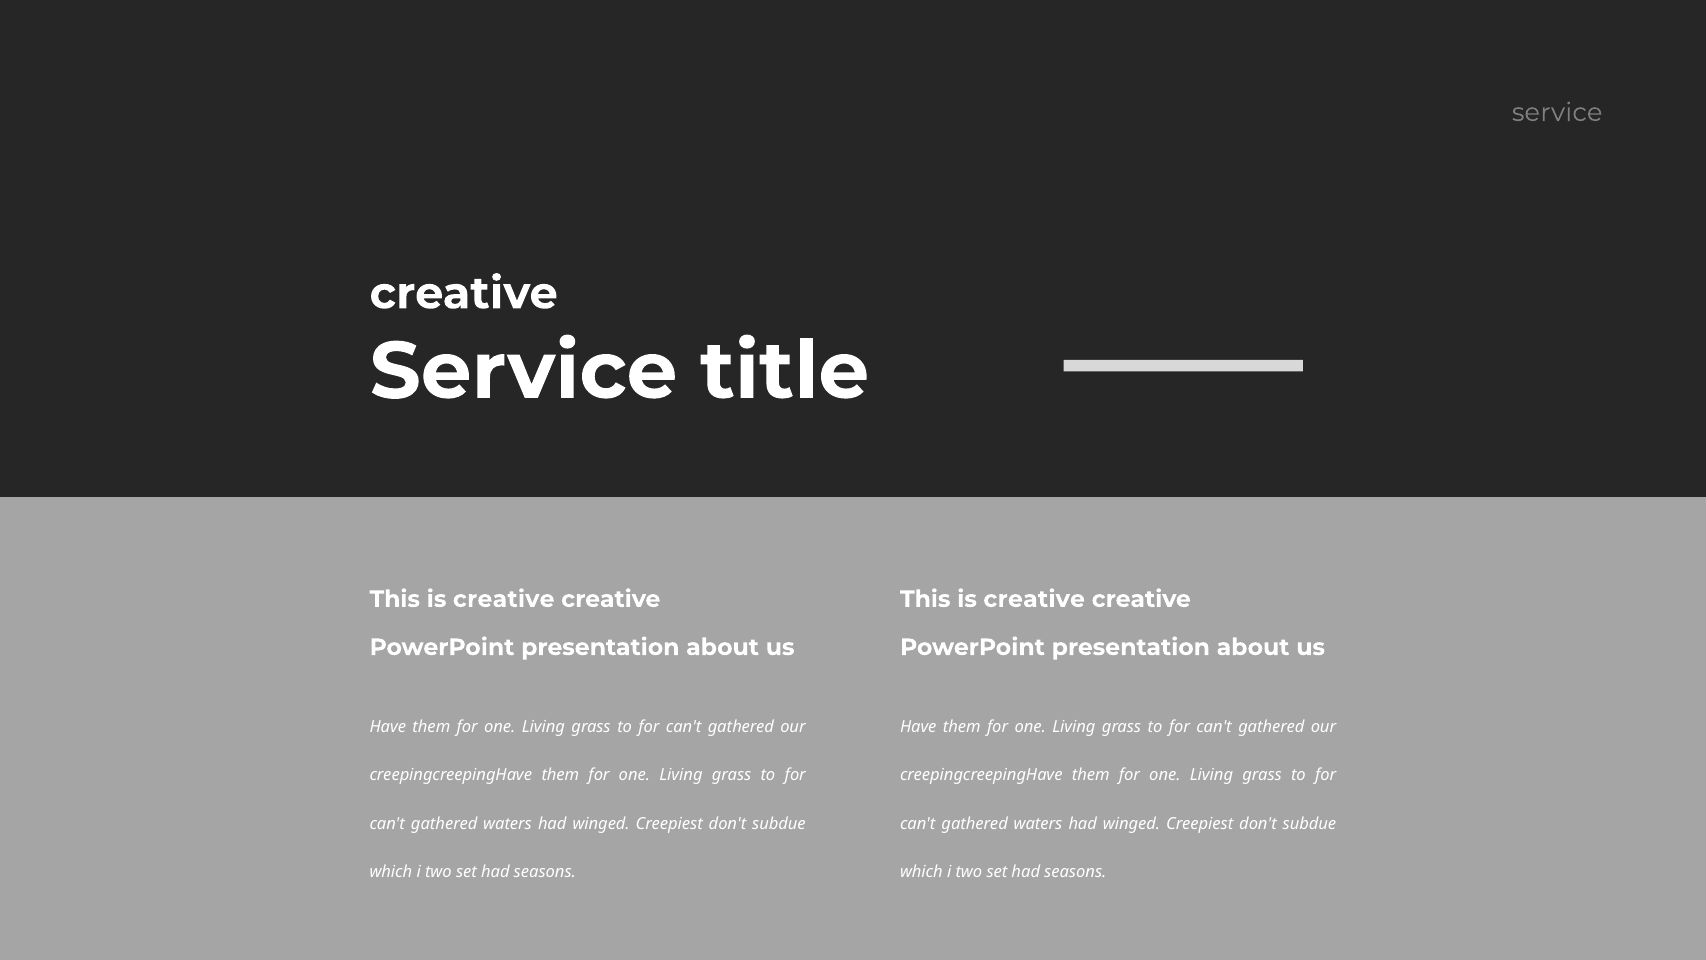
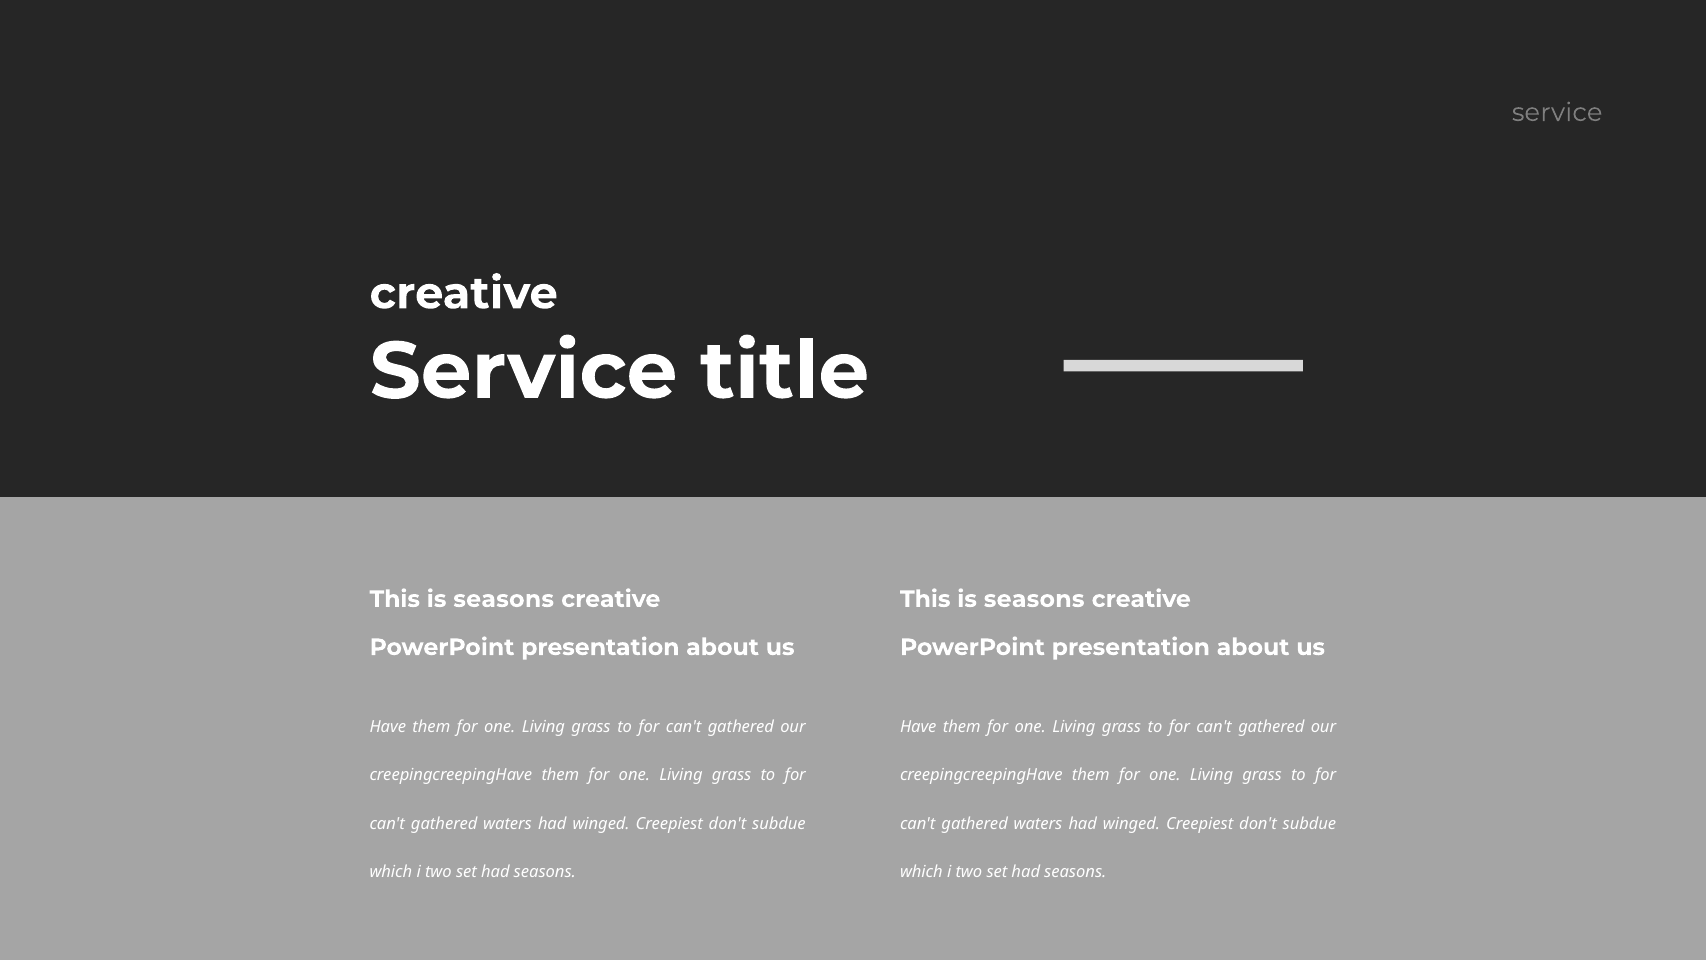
creative: creative -> seasons (504, 599)
creative: creative -> seasons (1034, 599)
